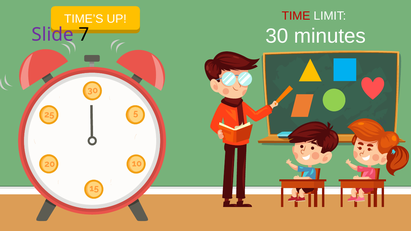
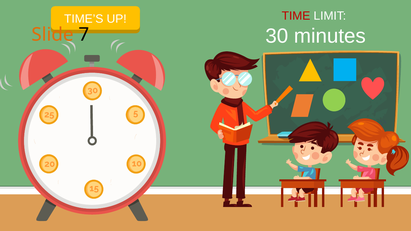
Slide colour: purple -> orange (52, 35)
